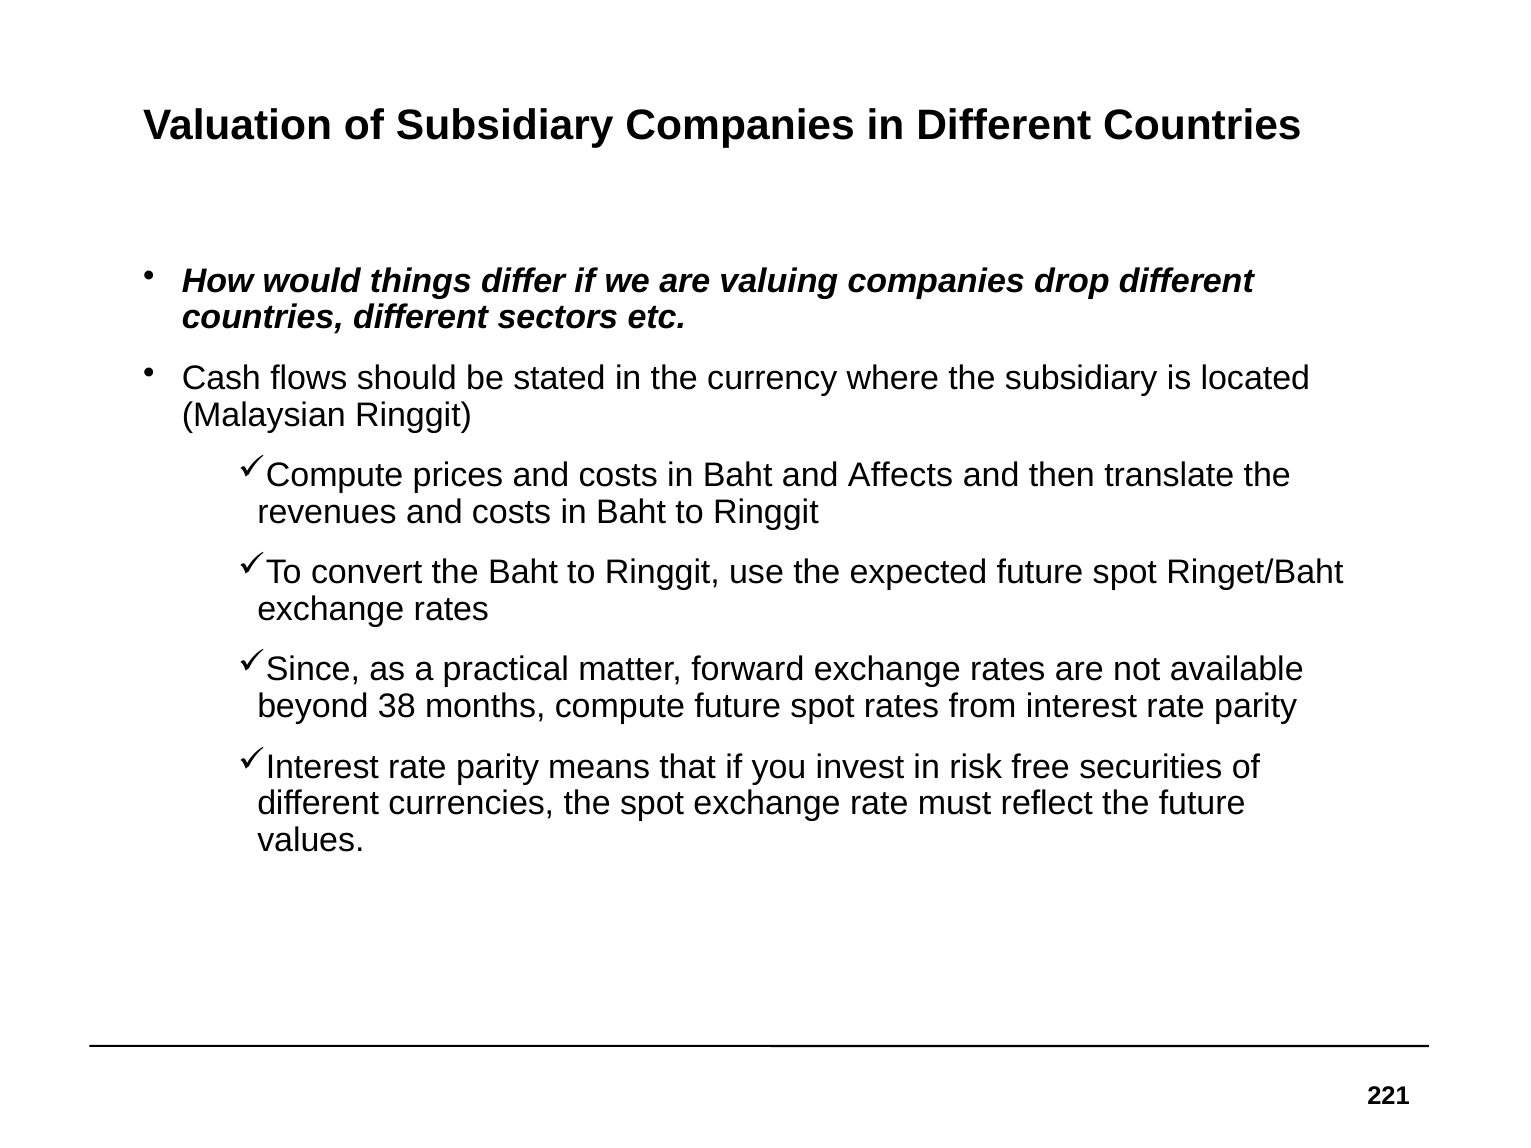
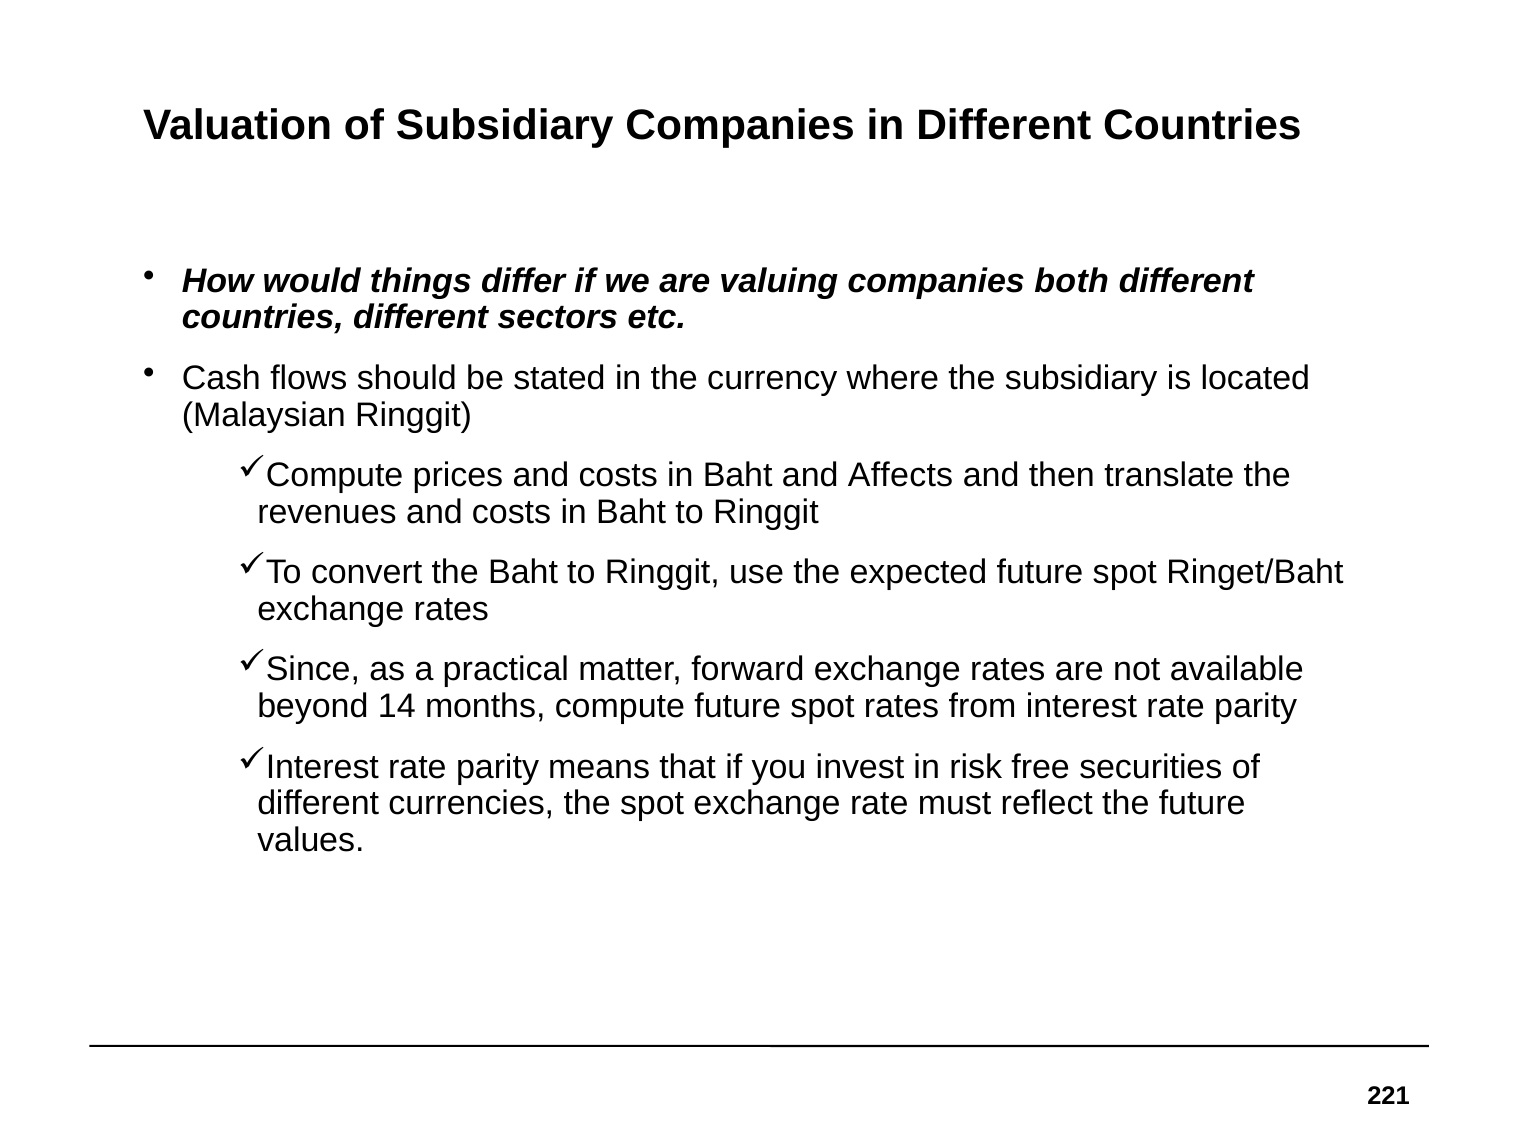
drop: drop -> both (1072, 281)
38: 38 -> 14 (397, 707)
